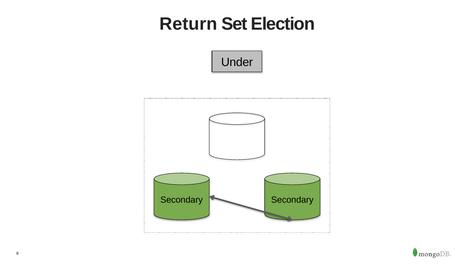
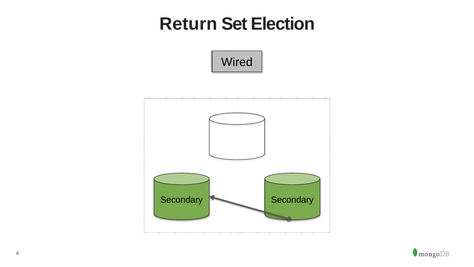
Under: Under -> Wired (237, 62)
